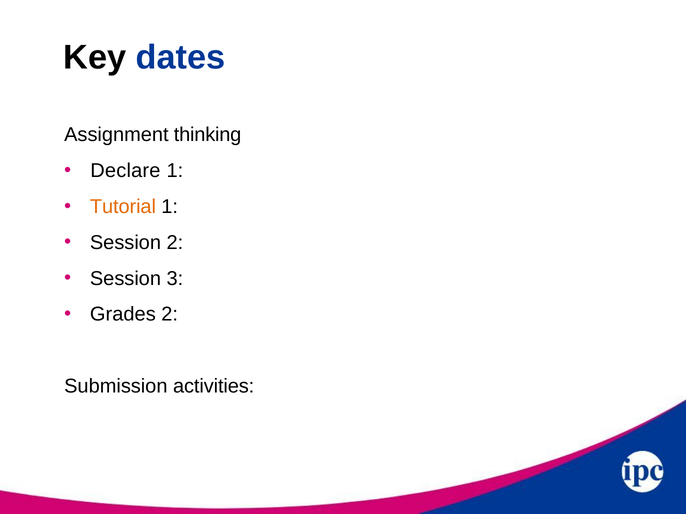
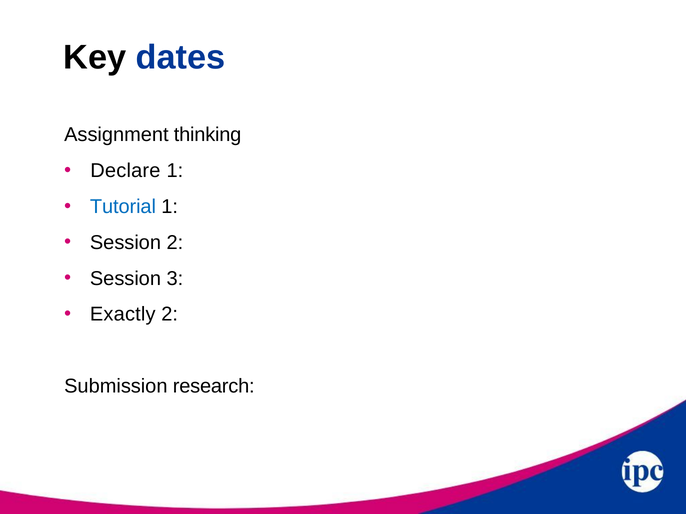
Tutorial colour: orange -> blue (123, 207)
Grades: Grades -> Exactly (123, 315)
activities: activities -> research (214, 386)
